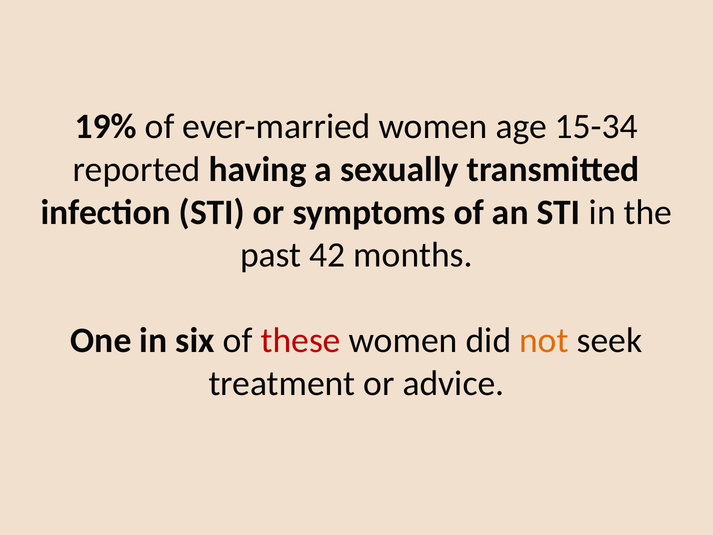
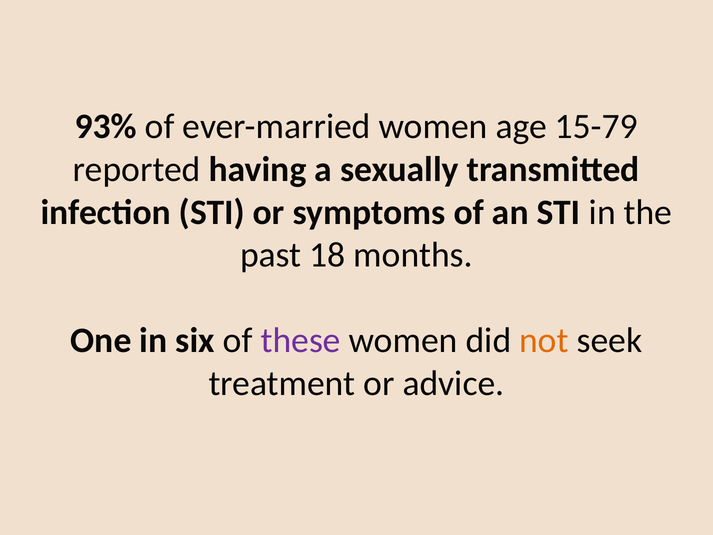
19%: 19% -> 93% (106, 127)
15-34: 15-34 -> 15-79 (596, 127)
42: 42 -> 18 (327, 255)
these colour: red -> purple (301, 341)
